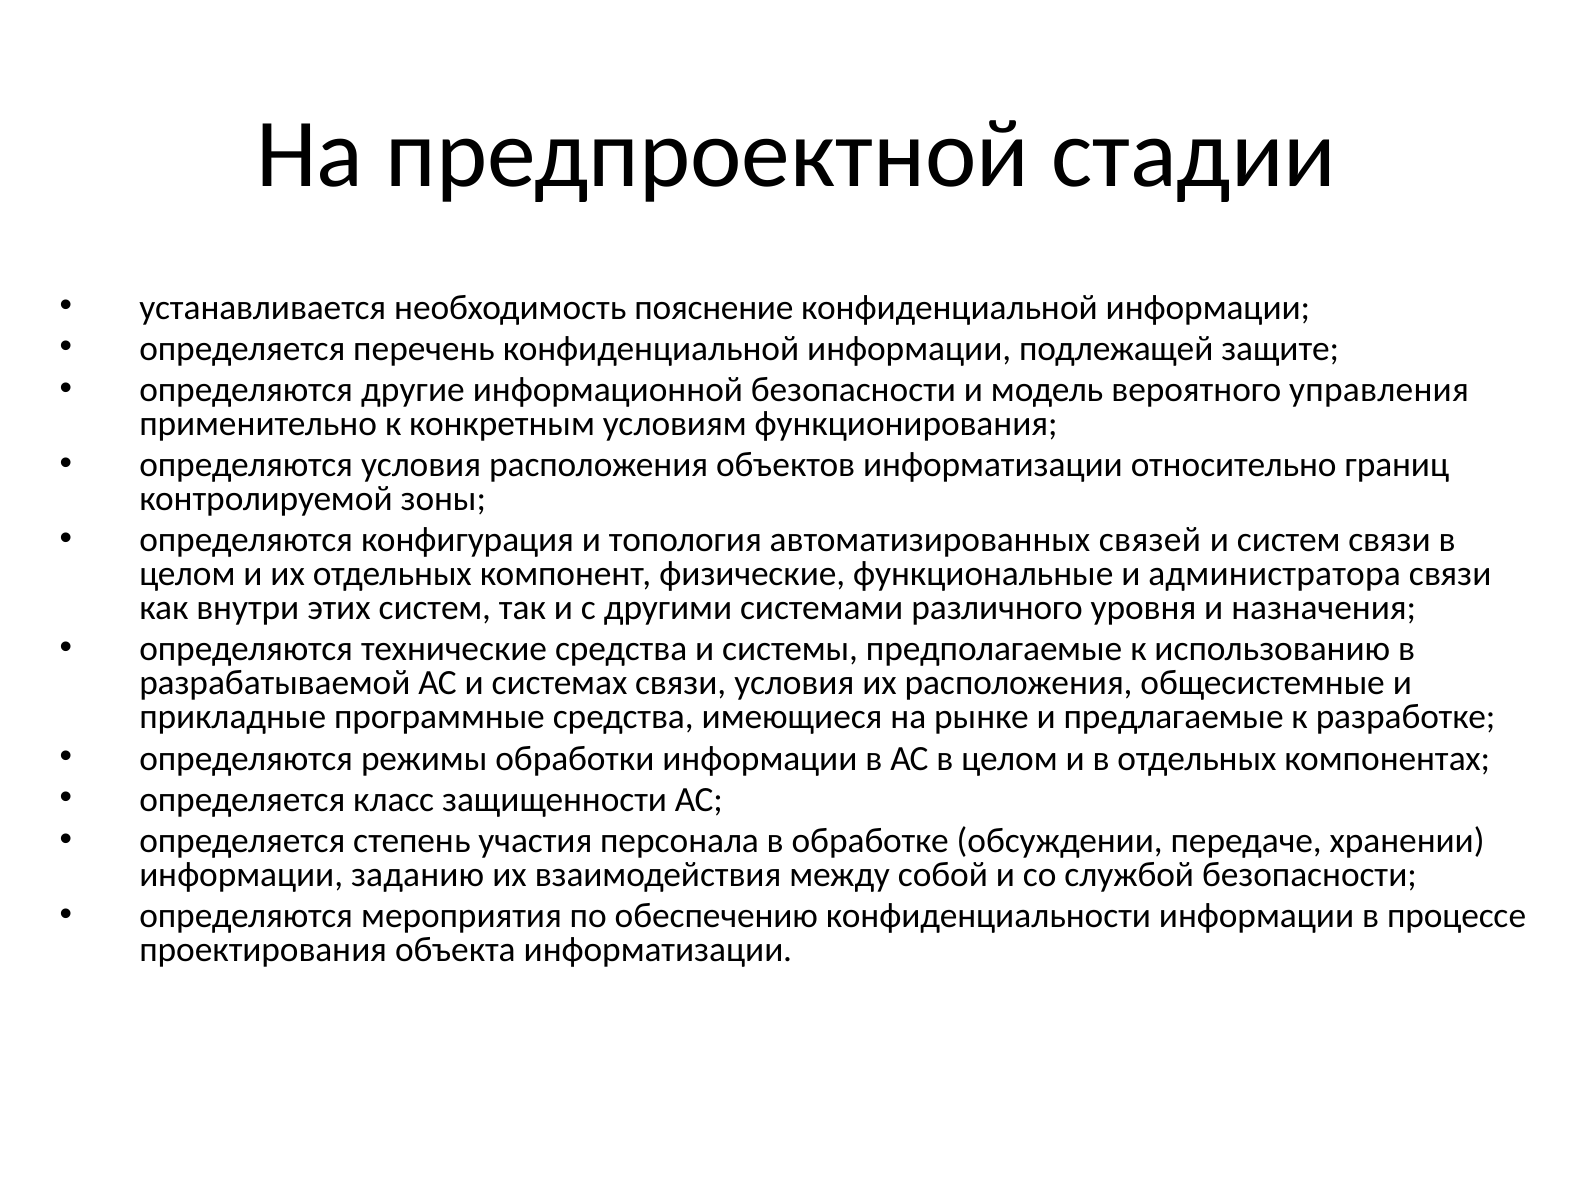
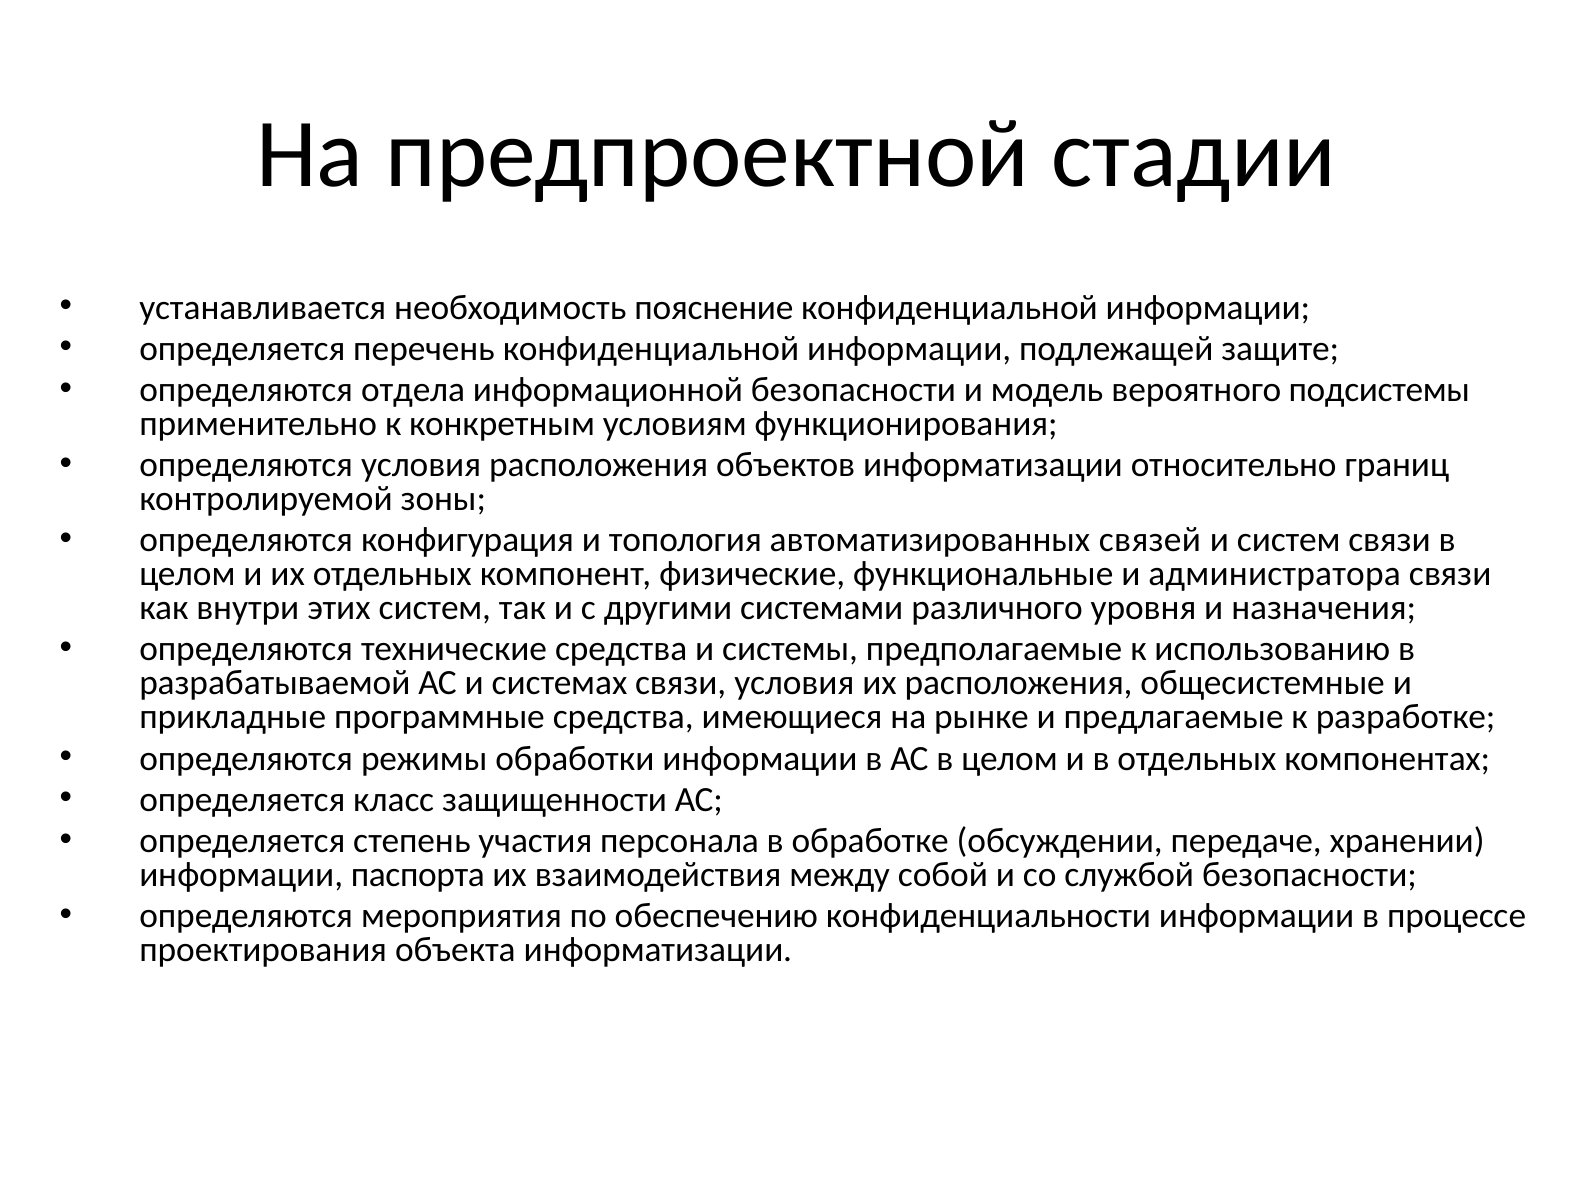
другие: другие -> отдела (413, 390)
управления: управления -> подсистемы (1379, 390)
заданию: заданию -> паспорта (418, 874)
